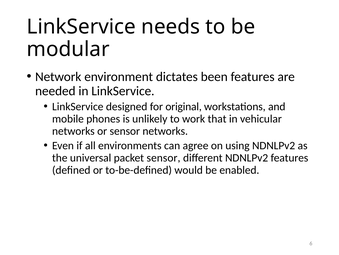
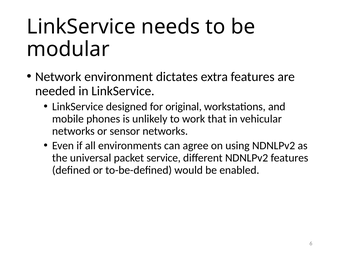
been: been -> extra (214, 76)
packet sensor: sensor -> service (164, 157)
